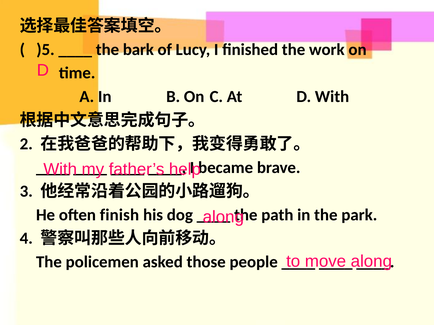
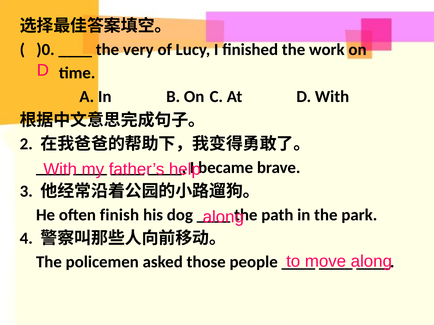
)5: )5 -> )0 (45, 50)
bark: bark -> very (138, 50)
